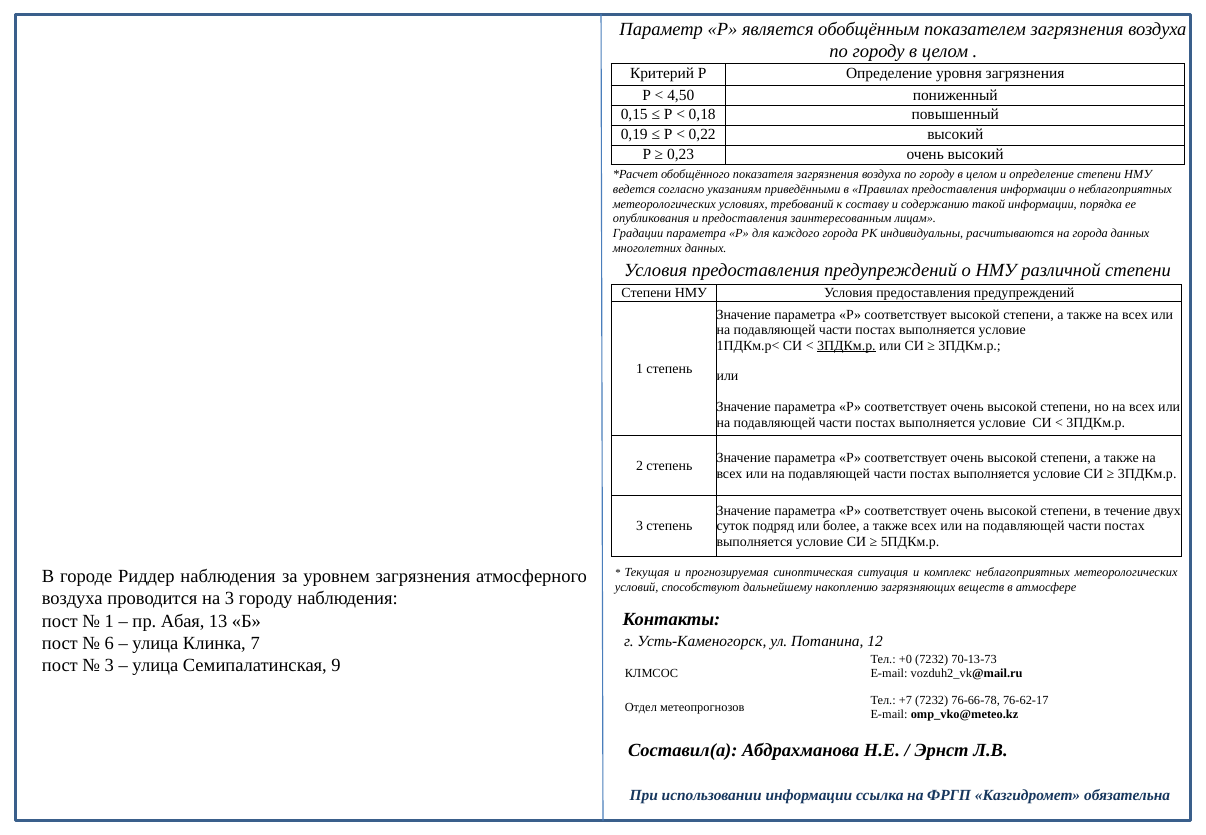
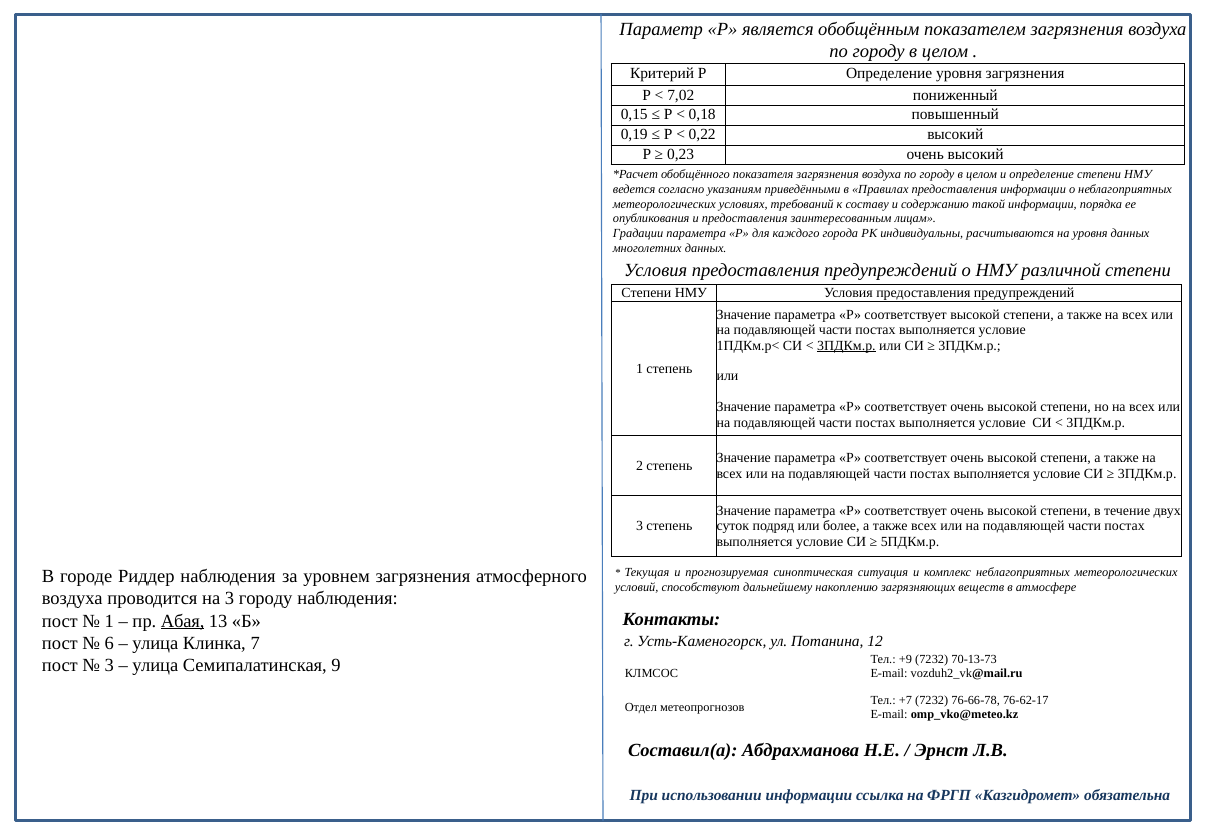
4,50: 4,50 -> 7,02 (681, 95)
на города: города -> уровня (1090, 234)
Абая underline: none -> present (183, 621)
+0: +0 -> +9 (905, 659)
